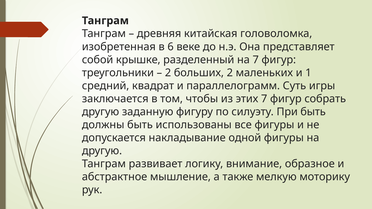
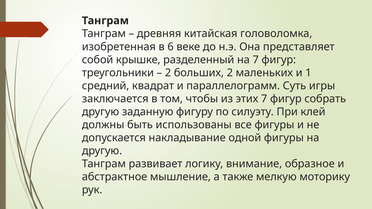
При быть: быть -> клей (313, 112)
